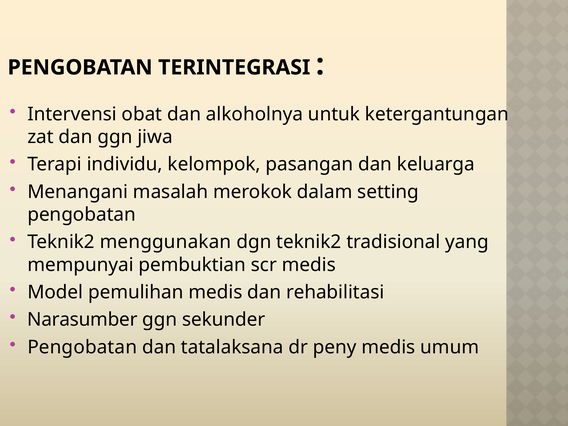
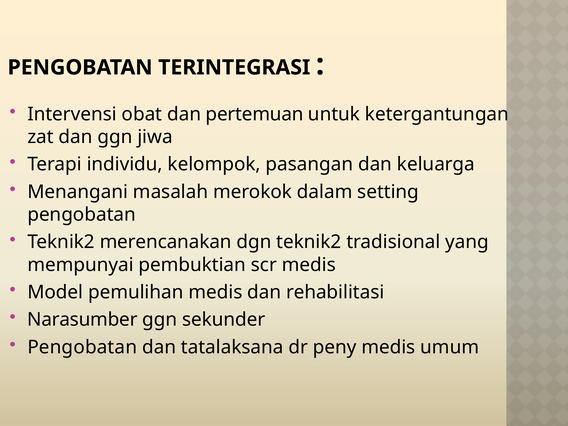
alkoholnya: alkoholnya -> pertemuan (255, 114)
menggunakan: menggunakan -> merencanakan (166, 242)
